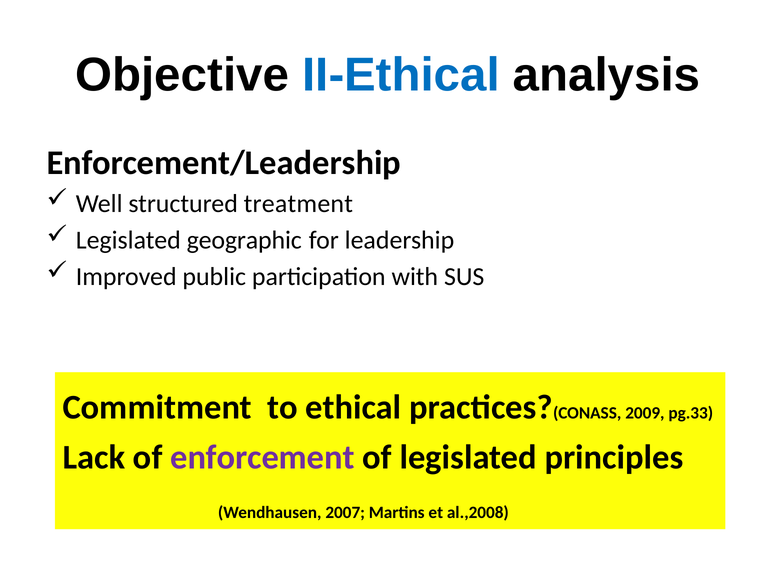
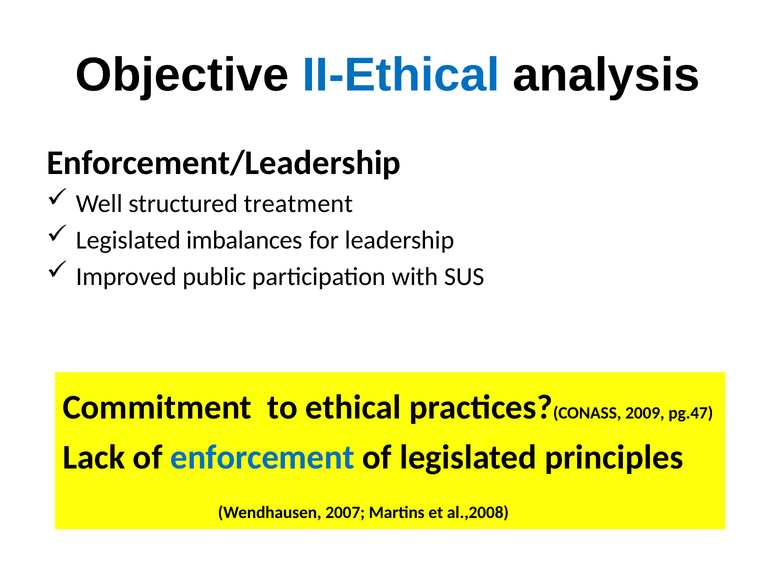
geographic: geographic -> imbalances (244, 240)
pg.33: pg.33 -> pg.47 (691, 413)
enforcement colour: purple -> blue (262, 457)
